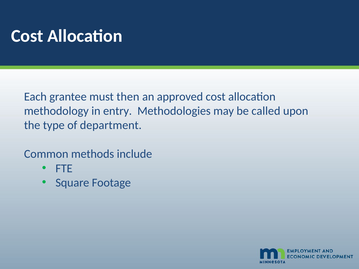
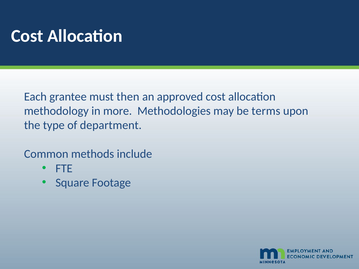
entry: entry -> more (118, 111)
called: called -> terms (266, 111)
